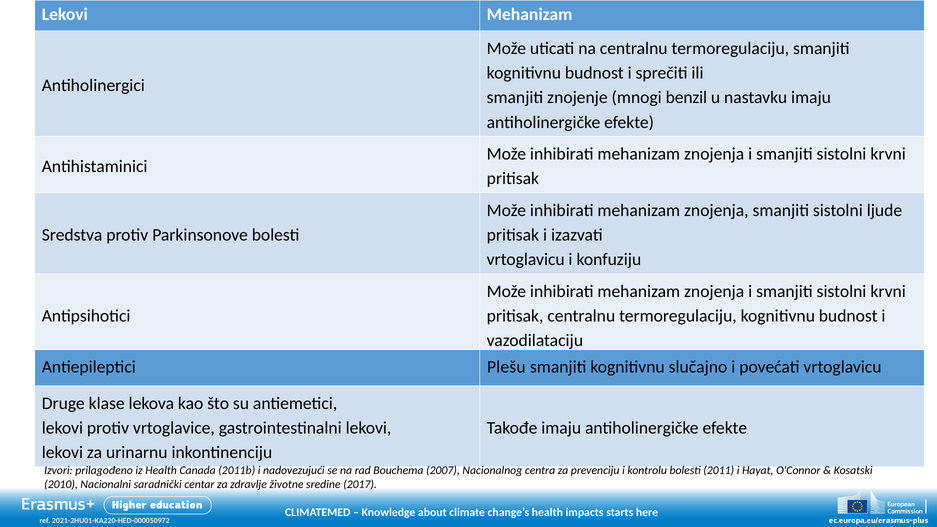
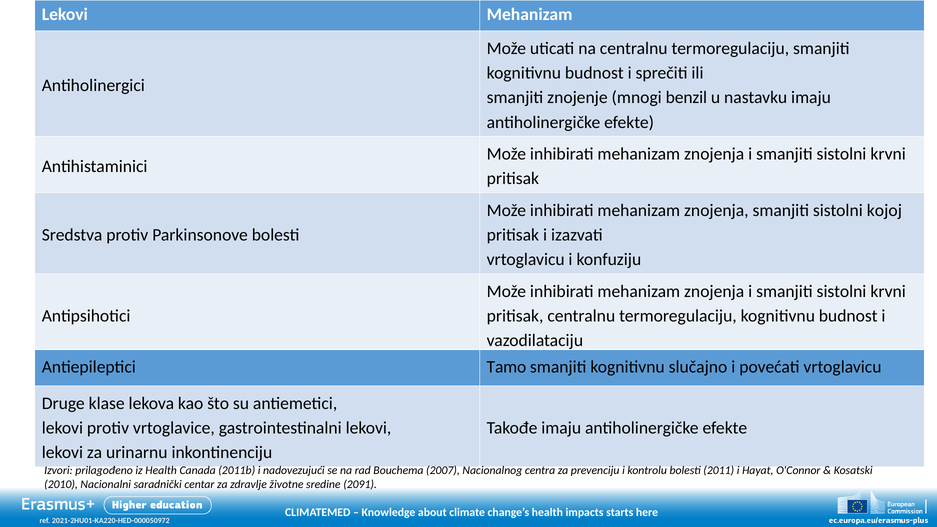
ljude: ljude -> kojoj (884, 210)
Plešu: Plešu -> Tamo (506, 367)
2017: 2017 -> 2091 (360, 484)
